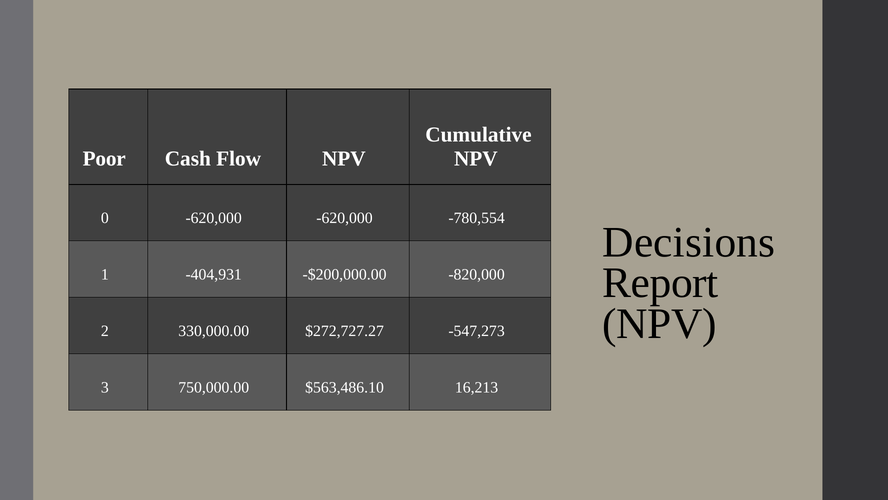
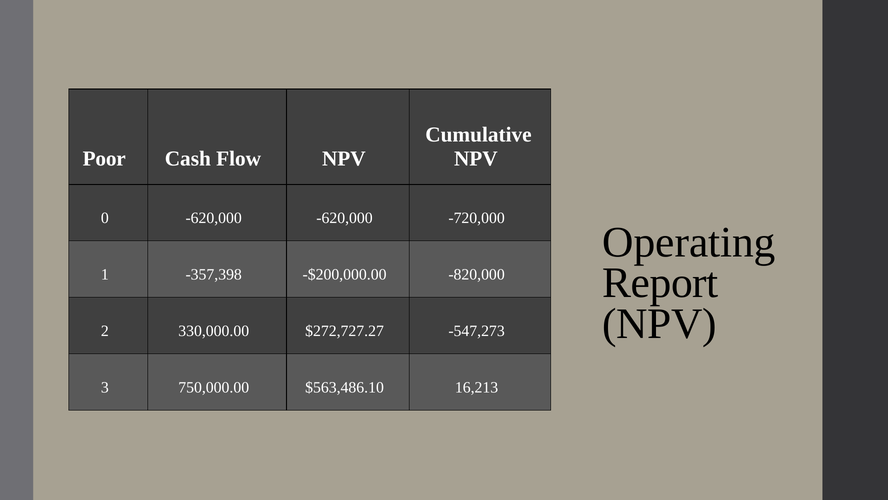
-780,554: -780,554 -> -720,000 (477, 218)
Decisions: Decisions -> Operating (689, 242)
-404,931: -404,931 -> -357,398 (214, 274)
